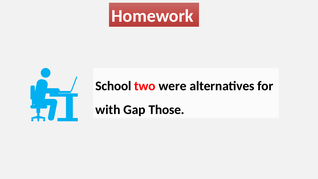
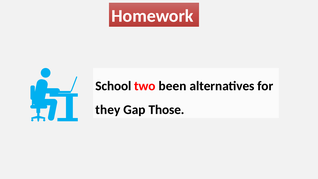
were: were -> been (173, 86)
with: with -> they (108, 110)
